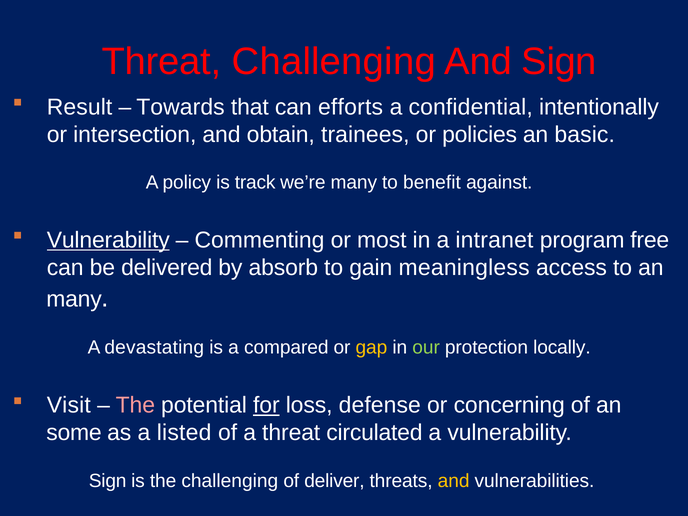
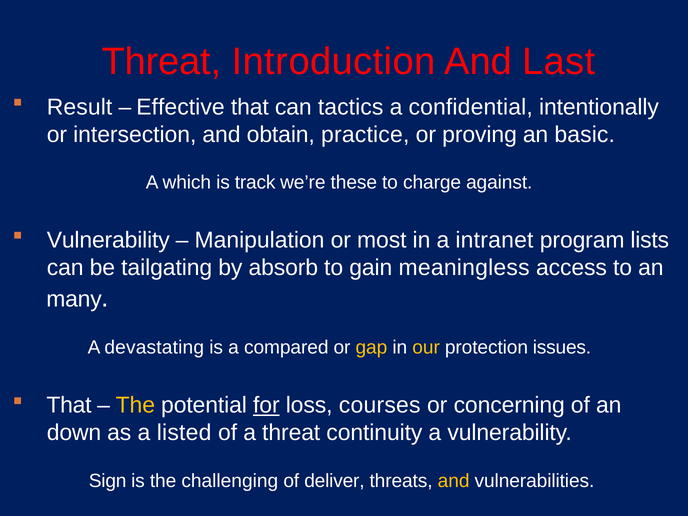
Threat Challenging: Challenging -> Introduction (334, 62)
And Sign: Sign -> Last (559, 62)
Towards: Towards -> Effective (180, 107)
efforts: efforts -> tactics (351, 107)
trainees: trainees -> practice (365, 135)
policies: policies -> proving (480, 135)
policy: policy -> which (187, 183)
we’re many: many -> these (354, 183)
benefit: benefit -> charge (432, 183)
Vulnerability underline: present -> none (108, 240)
Commenting: Commenting -> Manipulation (260, 240)
free: free -> lists (650, 240)
delivered: delivered -> tailgating (167, 268)
our colour: light green -> yellow (426, 348)
locally: locally -> issues (562, 348)
Visit: Visit -> That (69, 405)
The colour: pink -> yellow (135, 405)
defense: defense -> courses (380, 405)
some: some -> down (74, 433)
circulated: circulated -> continuity (374, 433)
